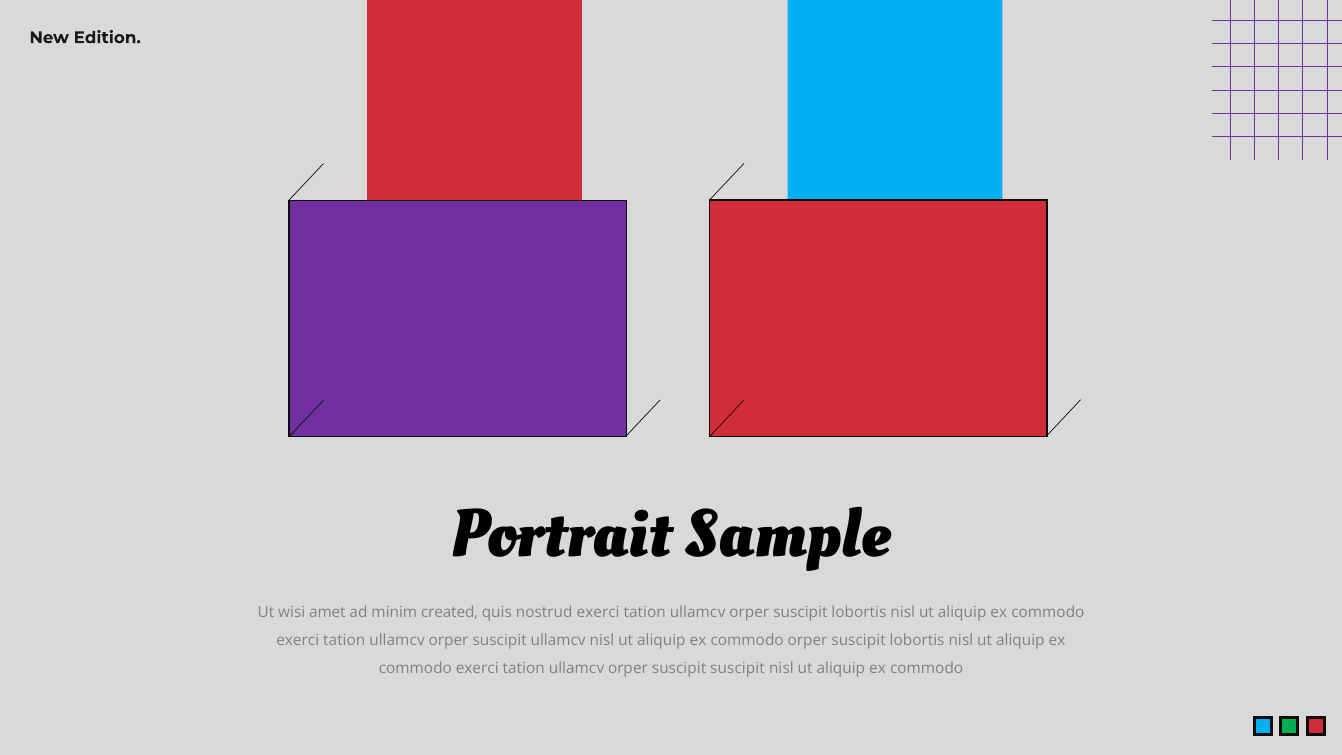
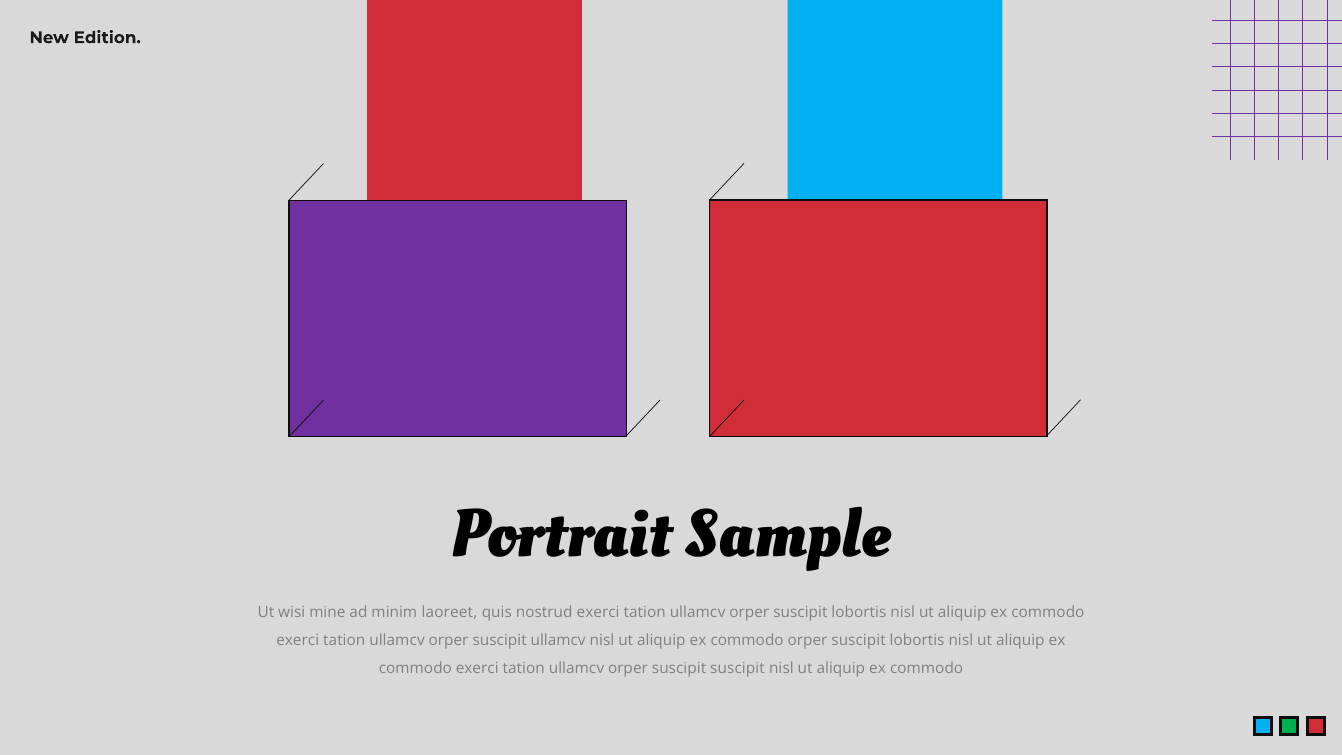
amet: amet -> mine (327, 613)
created: created -> laoreet (449, 613)
